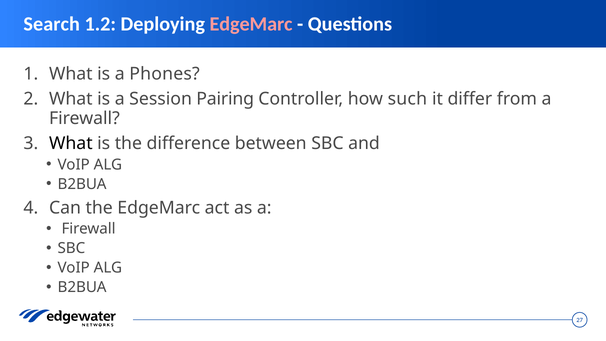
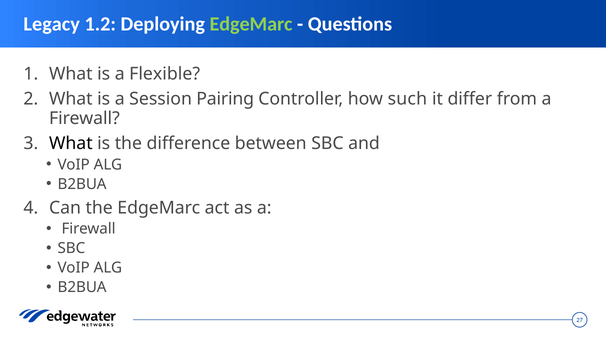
Search: Search -> Legacy (52, 24)
EdgeMarc colour: pink -> light green (251, 24)
Phones: Phones -> Flexible (165, 74)
